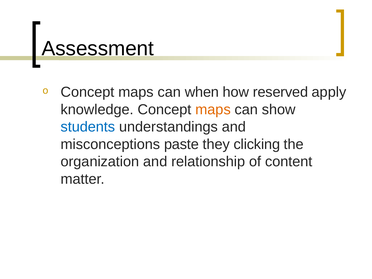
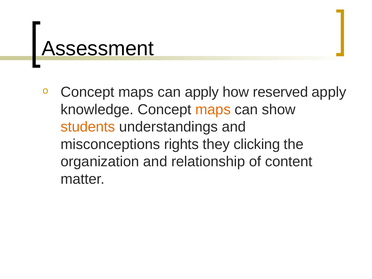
can when: when -> apply (202, 92)
students colour: blue -> orange (88, 127)
paste: paste -> rights (181, 144)
